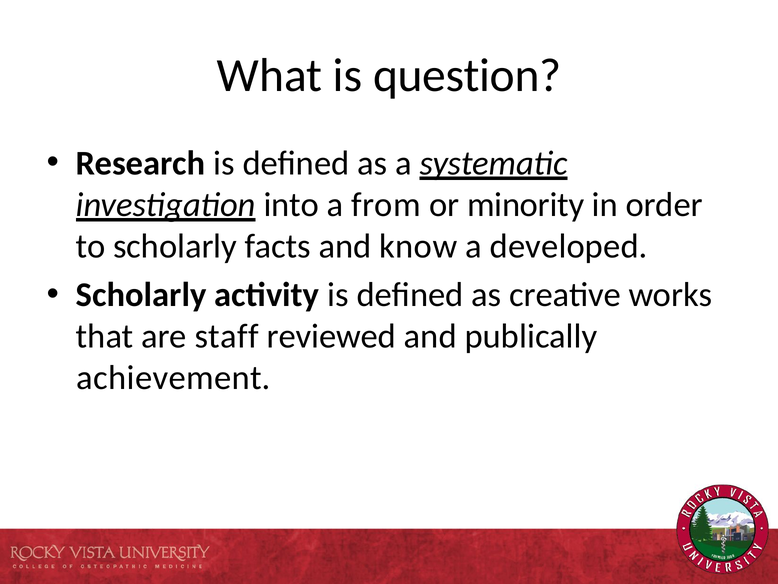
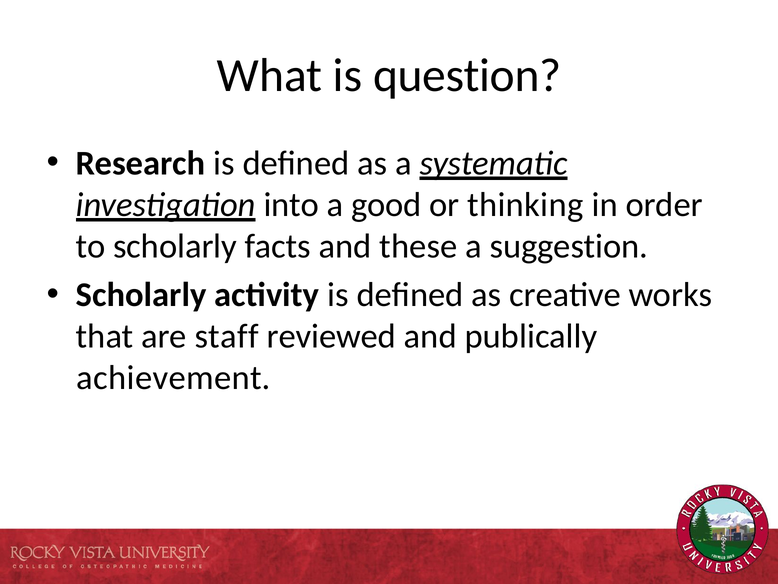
from: from -> good (386, 205)
minority: minority -> thinking (525, 205)
know: know -> these (418, 246)
developed: developed -> suggestion (569, 246)
